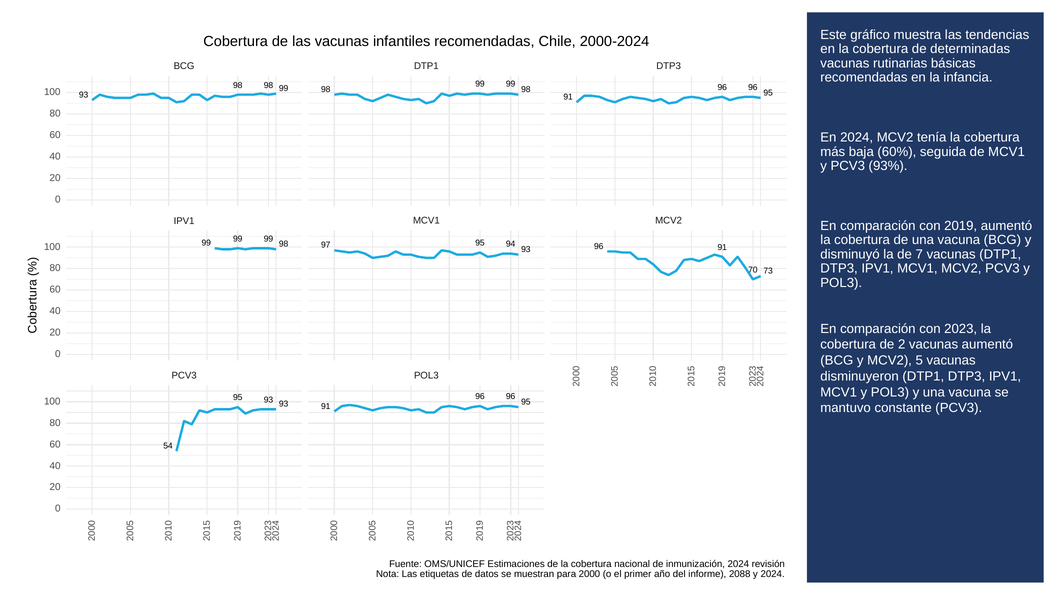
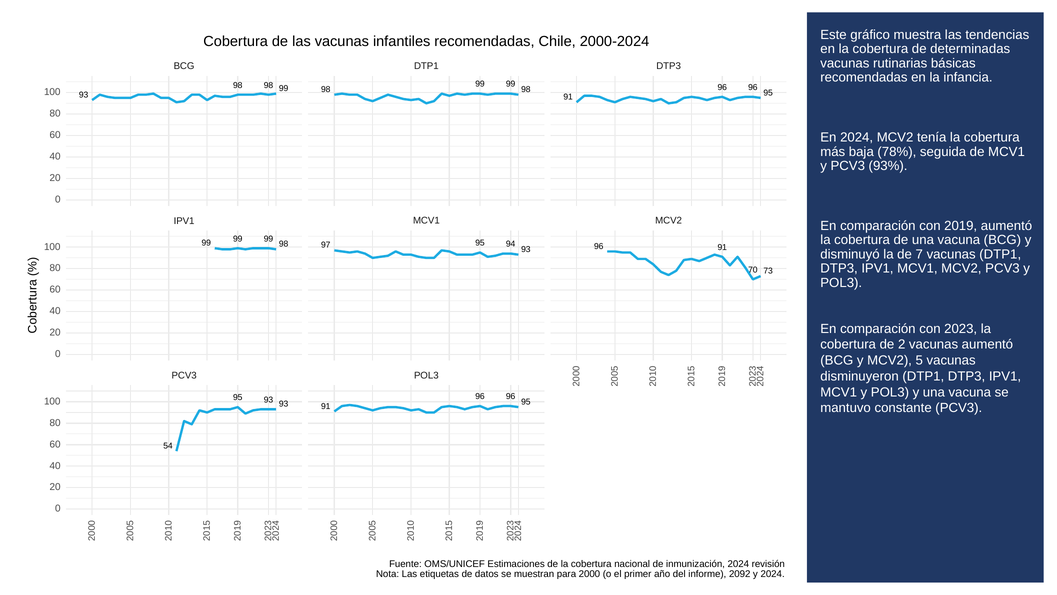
60%: 60% -> 78% (897, 152)
2088: 2088 -> 2092 (740, 574)
